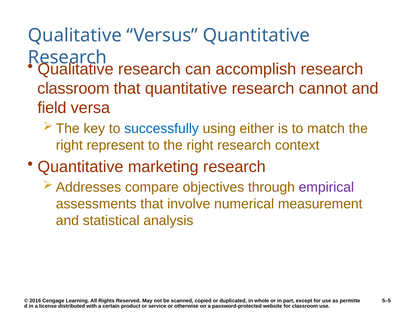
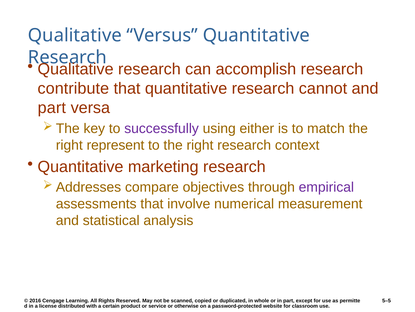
classroom: classroom -> contribute (73, 88)
field: field -> part (52, 108)
successfully colour: blue -> purple (162, 128)
